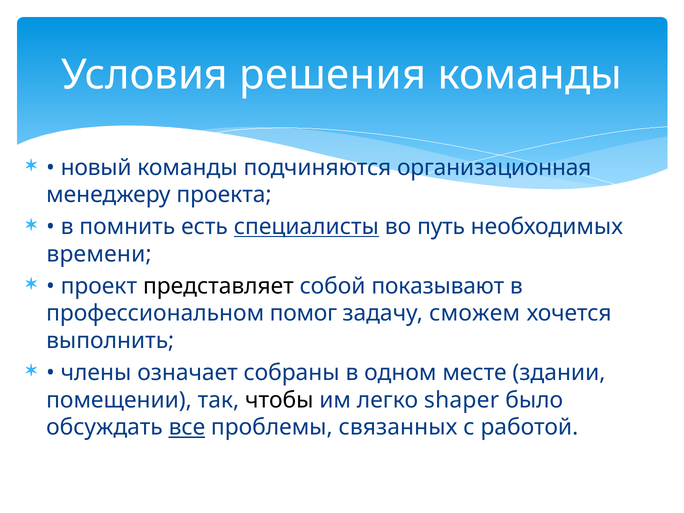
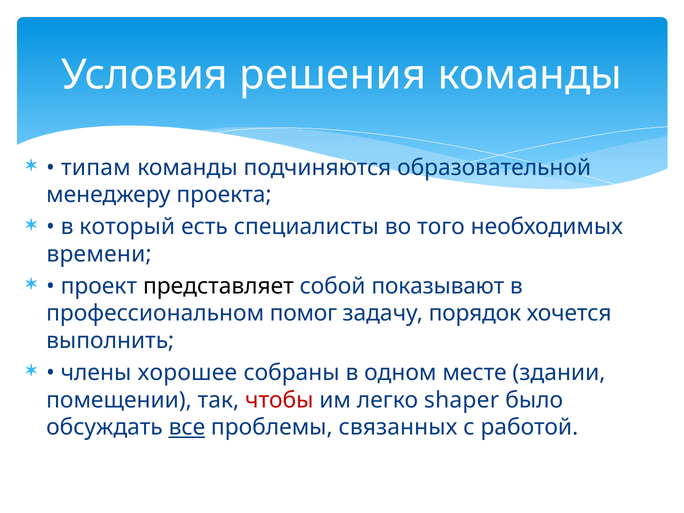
новый: новый -> типам (96, 167)
организационная: организационная -> образовательной (494, 167)
помнить: помнить -> который (127, 227)
специалисты underline: present -> none (306, 227)
путь: путь -> того (441, 227)
сможем: сможем -> порядок (475, 313)
означает: означает -> хорошее (187, 373)
чтобы colour: black -> red (279, 400)
